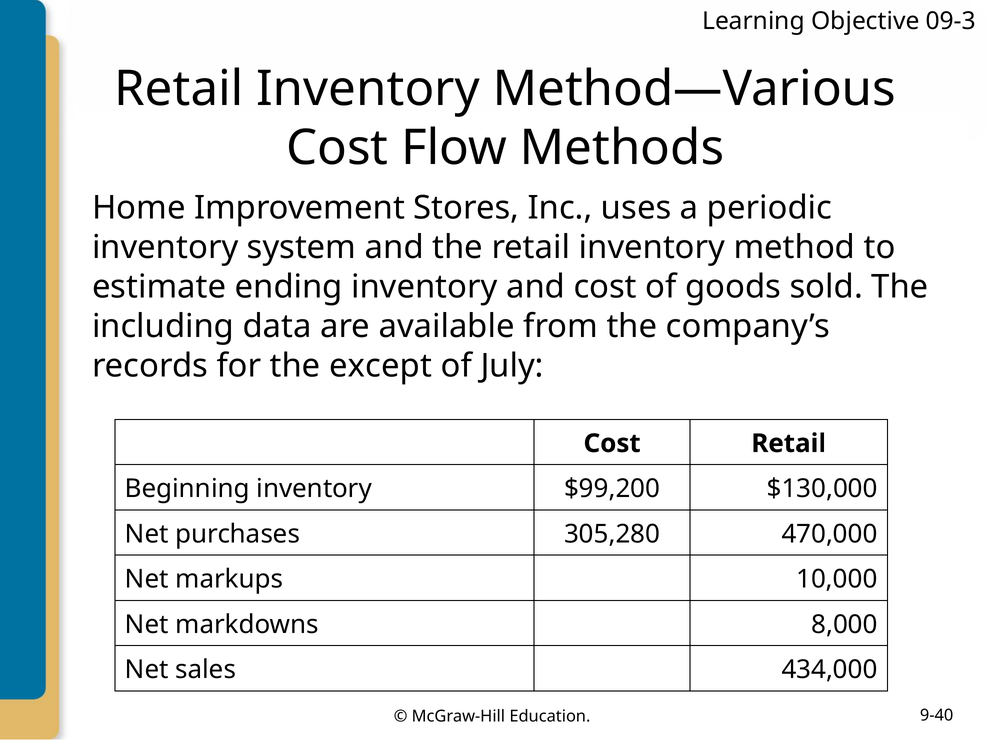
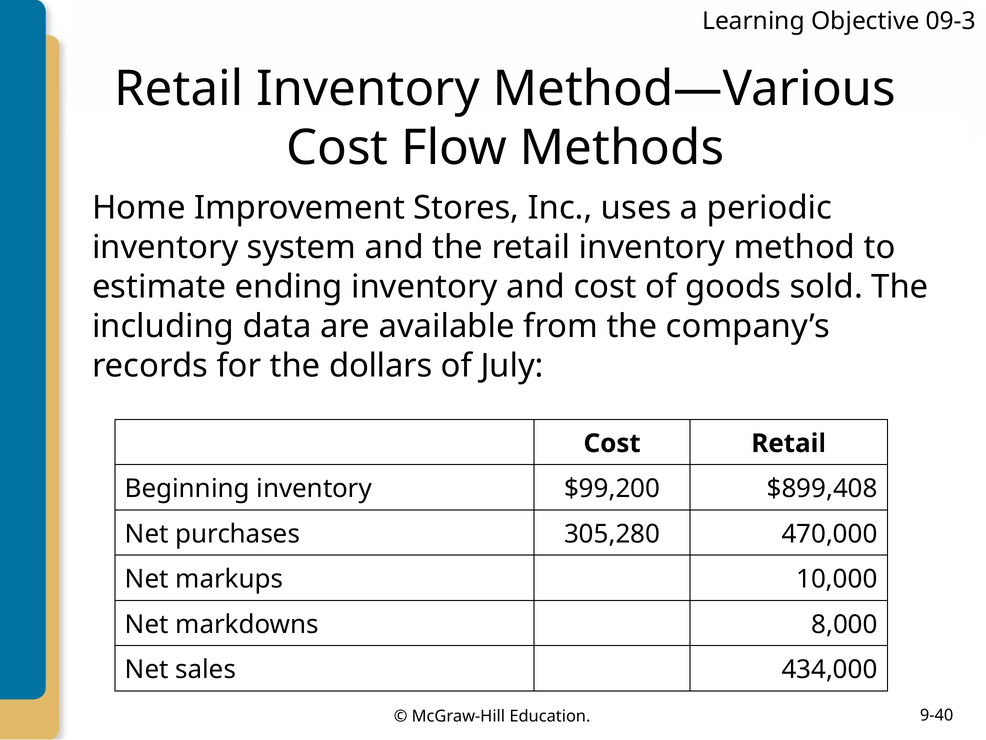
except: except -> dollars (381, 365)
$130,000: $130,000 -> $899,408 (822, 488)
